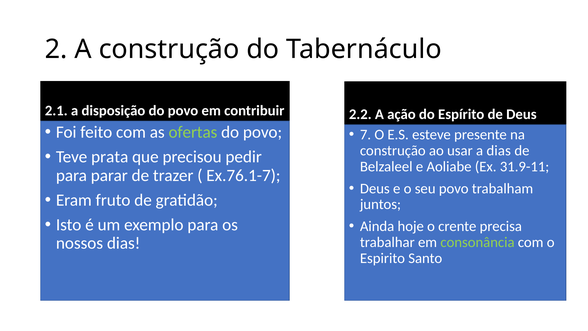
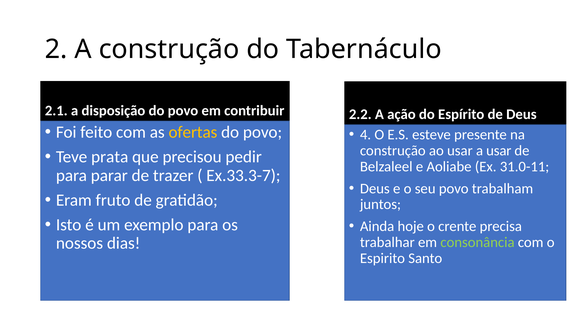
ofertas colour: light green -> yellow (193, 132)
7: 7 -> 4 (366, 135)
a dias: dias -> usar (499, 150)
31.9-11: 31.9-11 -> 31.0-11 (525, 166)
Ex.76.1-7: Ex.76.1-7 -> Ex.33.3-7 (243, 175)
